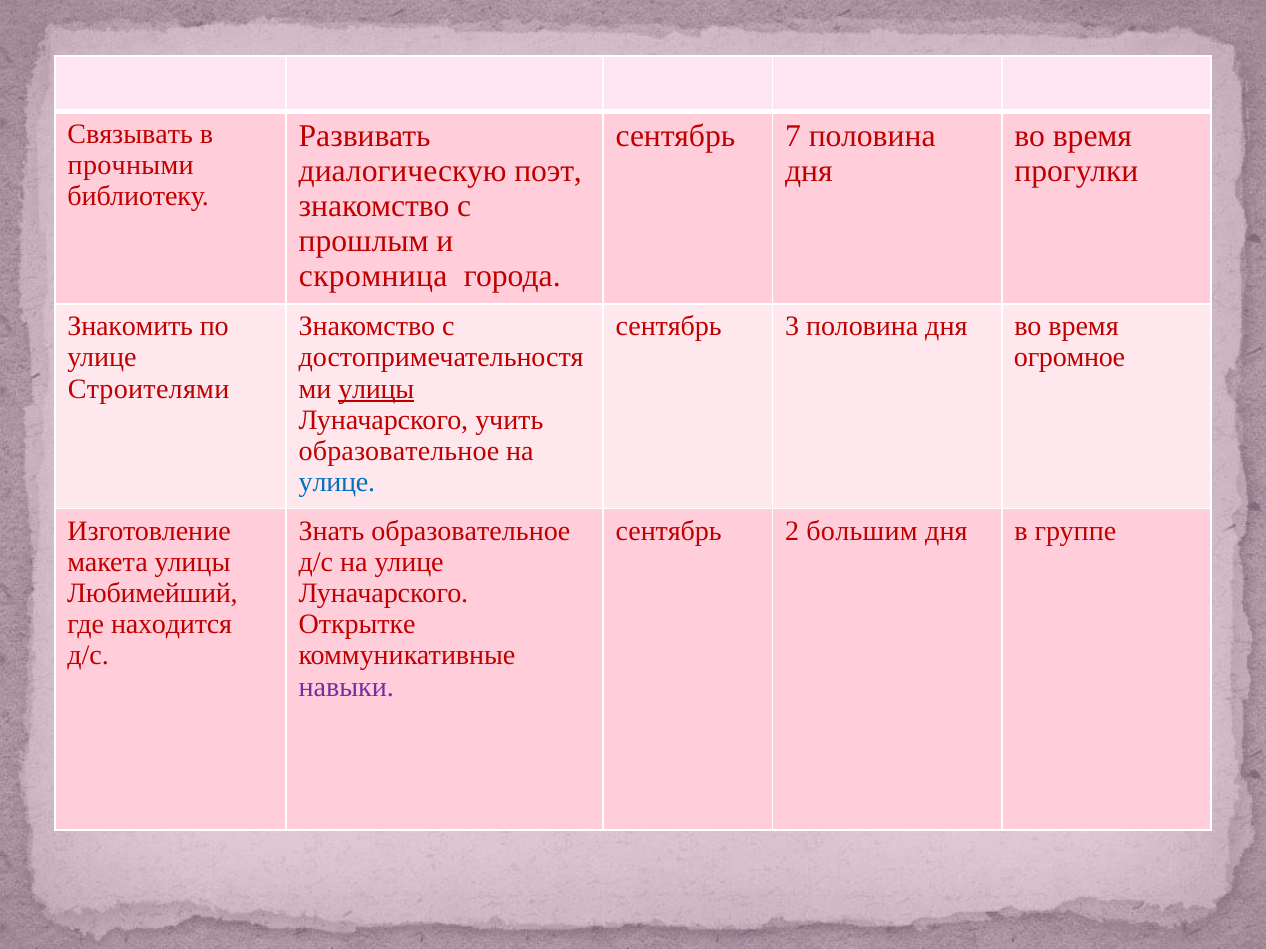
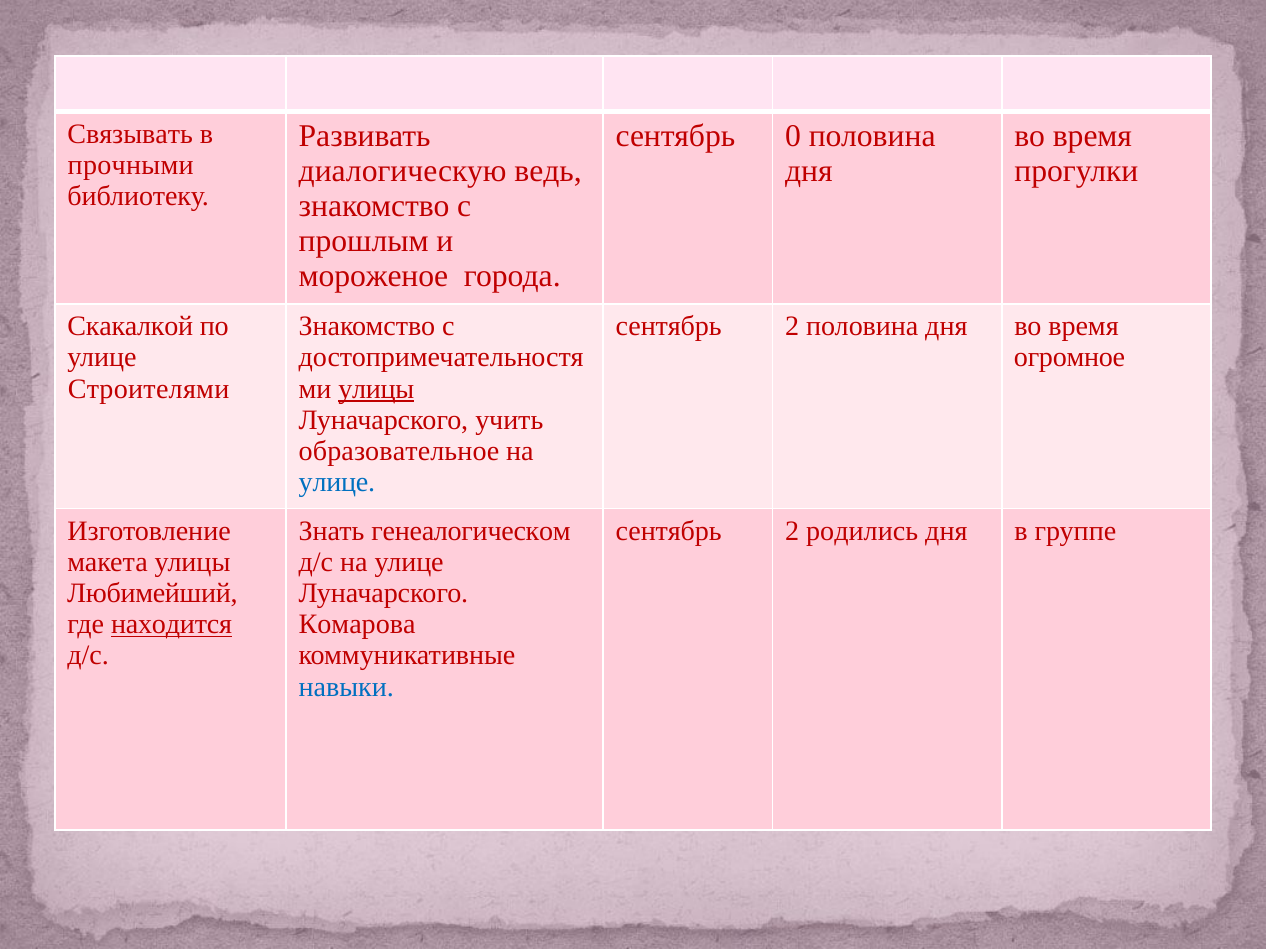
7: 7 -> 0 (793, 136)
поэт: поэт -> ведь (548, 171)
скромница: скромница -> мороженое (373, 276)
Знакомить: Знакомить -> Скакалкой (130, 327)
3: 3 -> 2 (792, 327)
Знать образовательное: образовательное -> генеалогическом (471, 531)
большим: большим -> родились (862, 531)
находится underline: none -> present (172, 625)
Открытке: Открытке -> Комарова (357, 625)
навыки colour: purple -> blue (346, 687)
